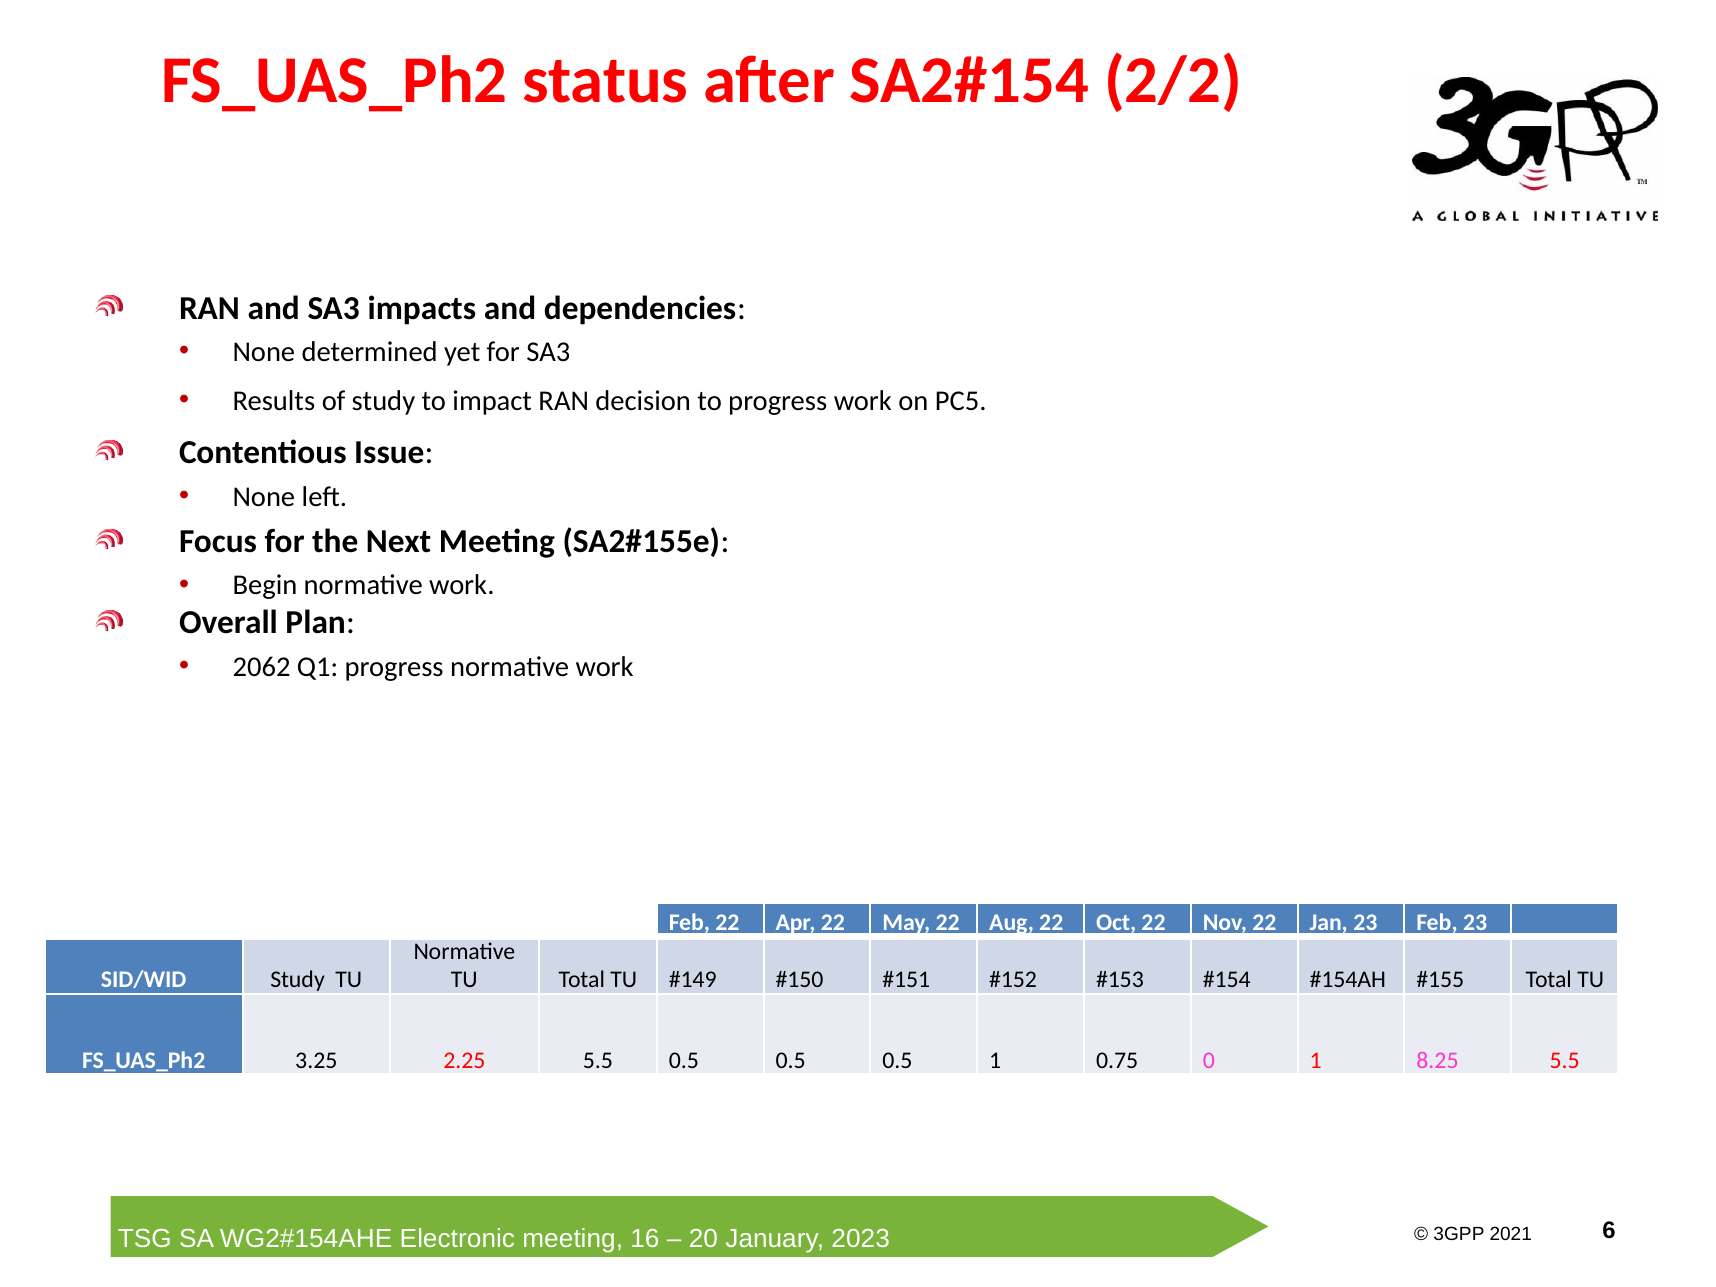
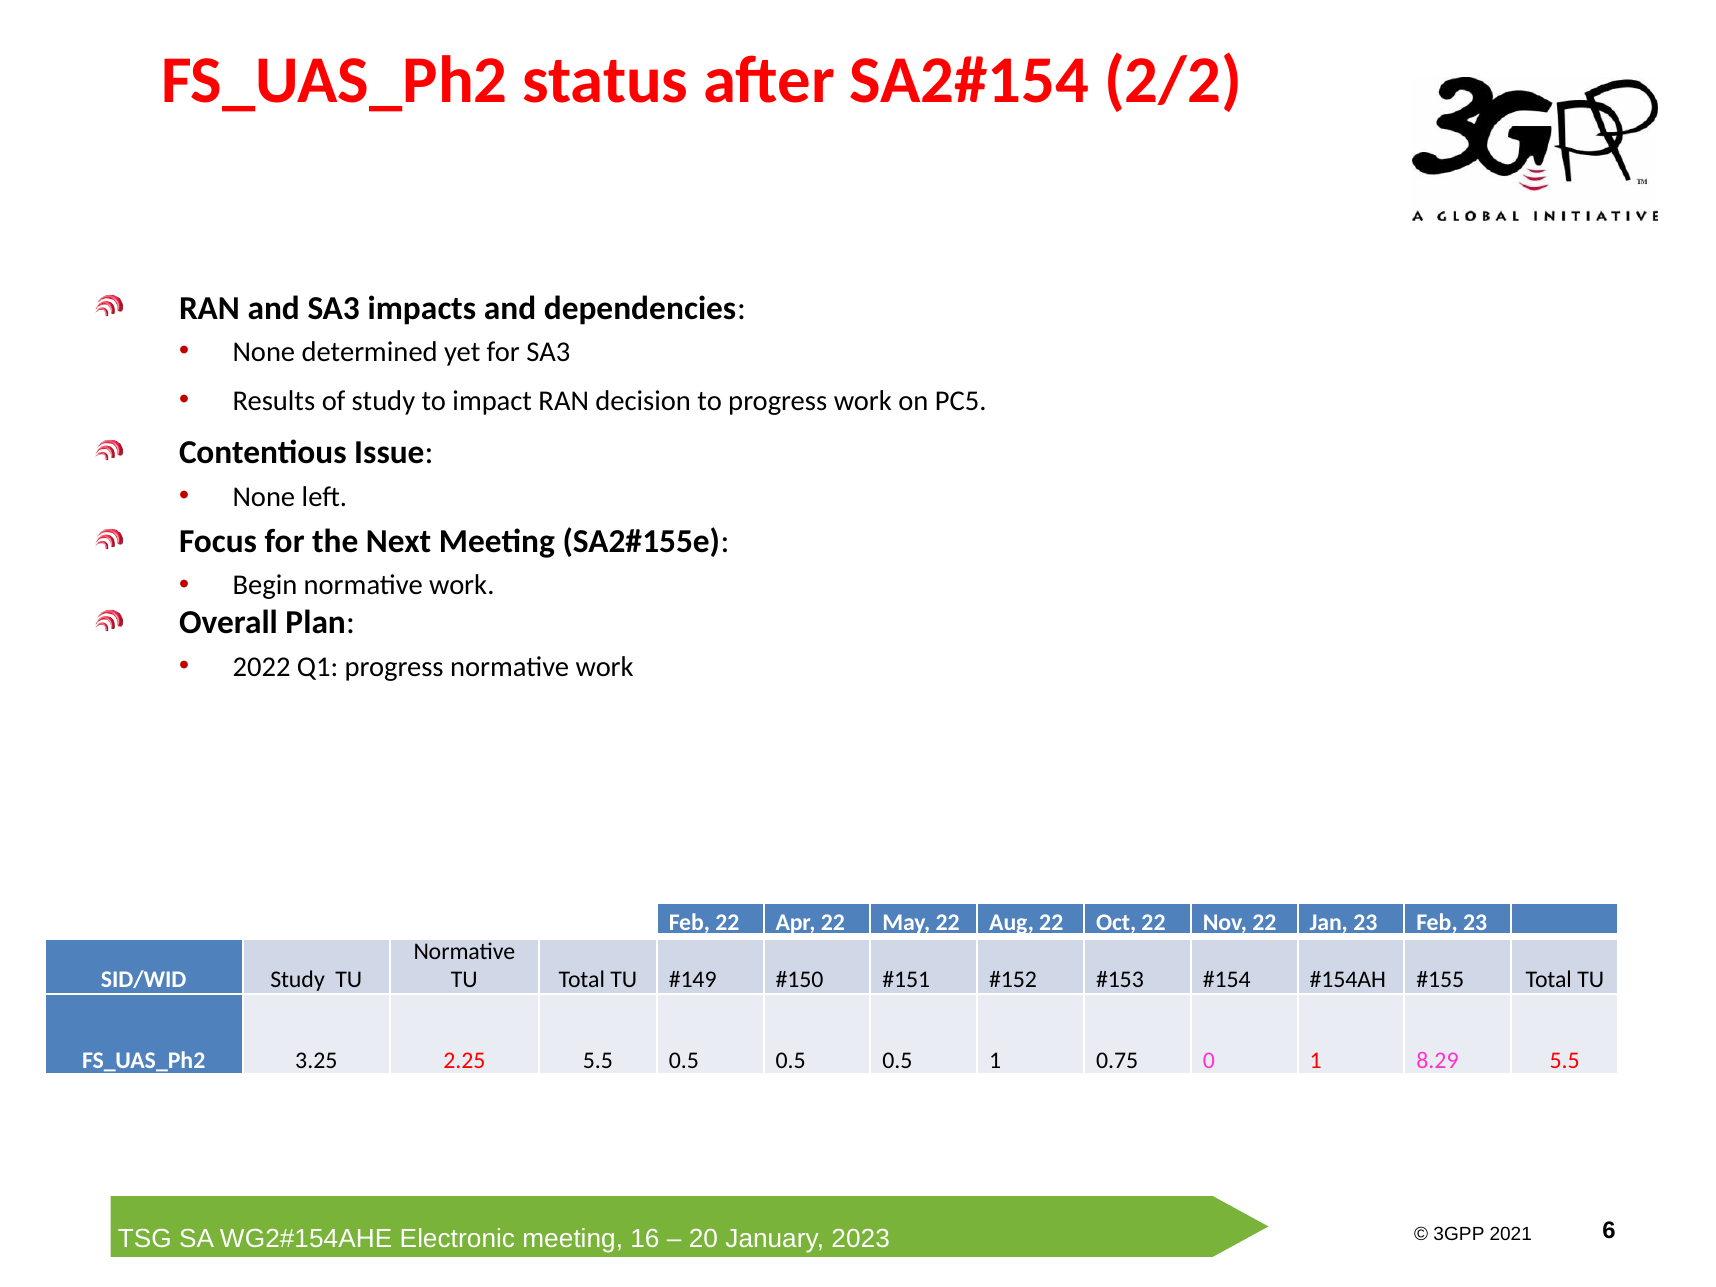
2062: 2062 -> 2022 (262, 667)
8.25: 8.25 -> 8.29 (1438, 1060)
